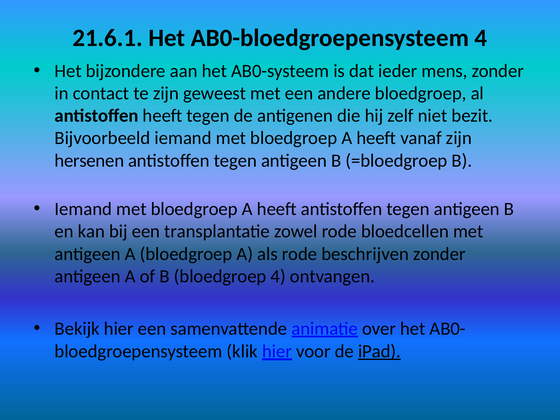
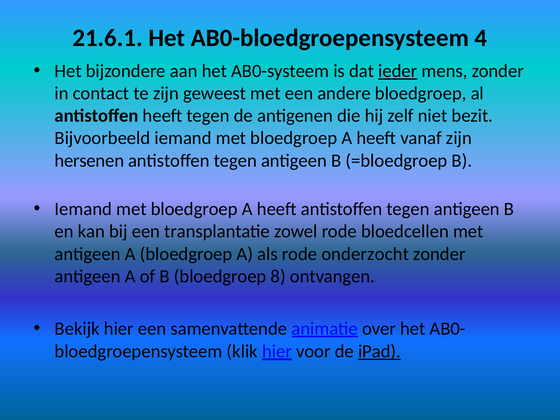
ieder underline: none -> present (398, 71)
beschrijven: beschrijven -> onderzocht (365, 254)
bloedgroep 4: 4 -> 8 (278, 276)
